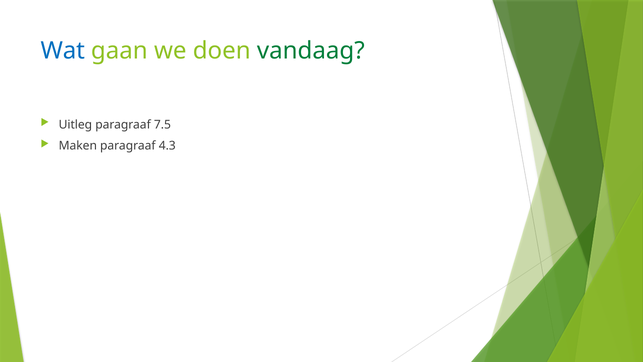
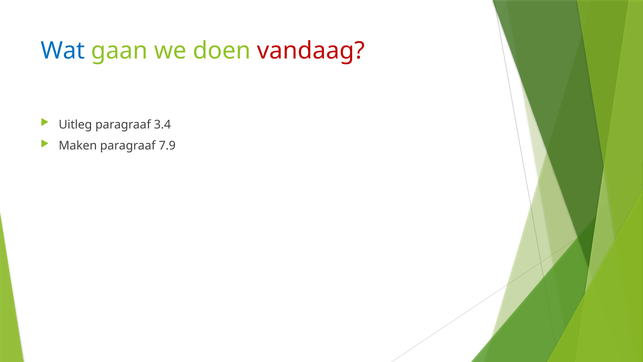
vandaag colour: green -> red (311, 51)
7.5: 7.5 -> 3.4 (162, 124)
4.3: 4.3 -> 7.9 (167, 146)
